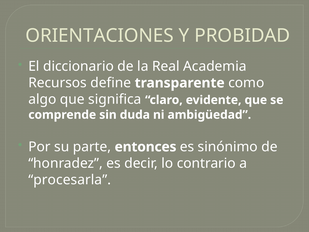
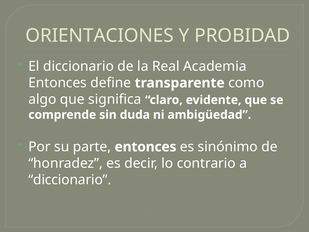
Recursos: Recursos -> Entonces (58, 83)
procesarla: procesarla -> diccionario (70, 180)
